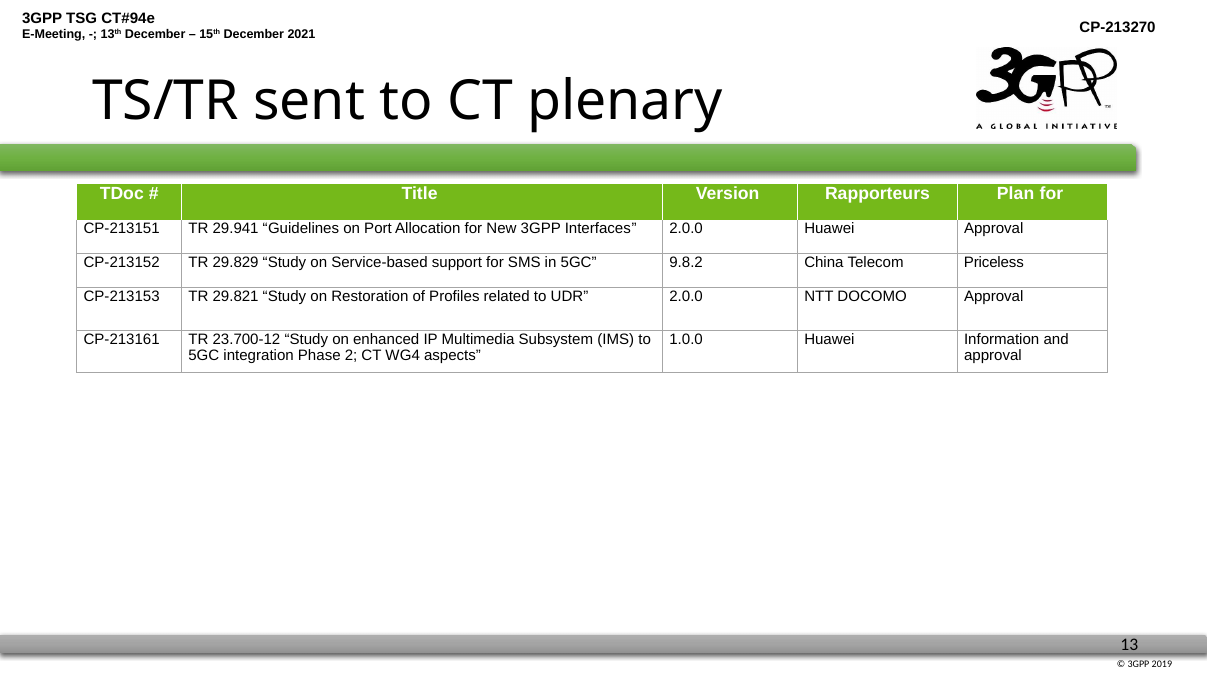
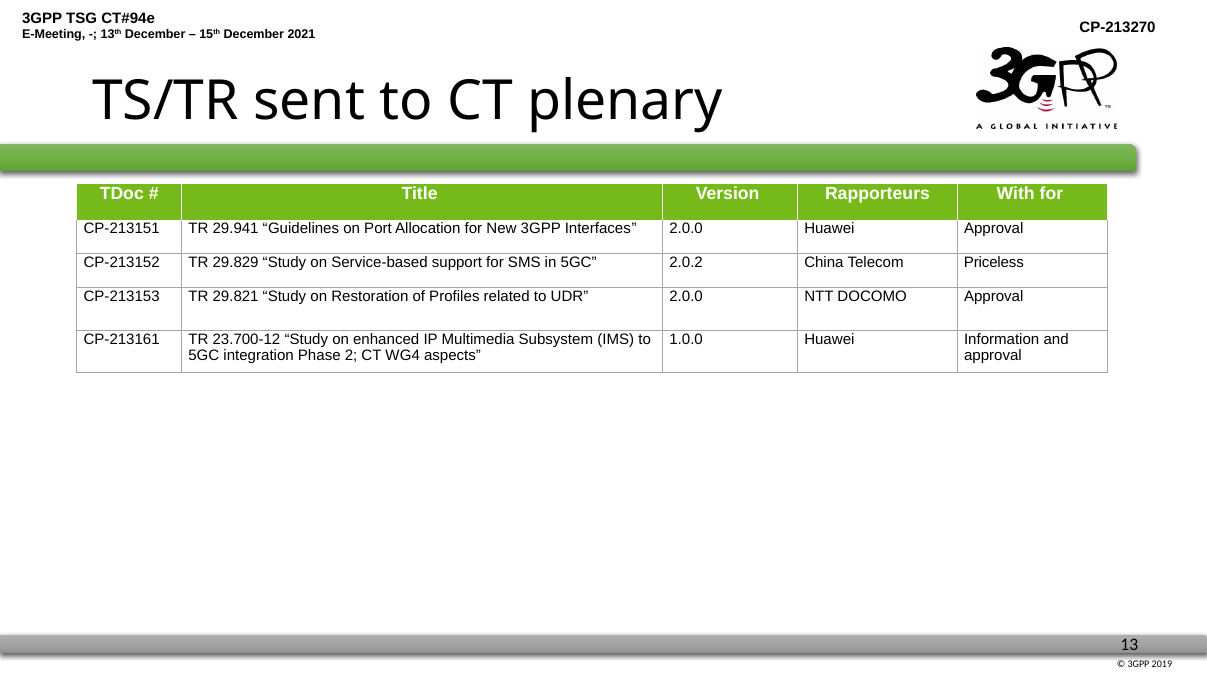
Plan: Plan -> With (1016, 194)
9.8.2: 9.8.2 -> 2.0.2 (686, 263)
